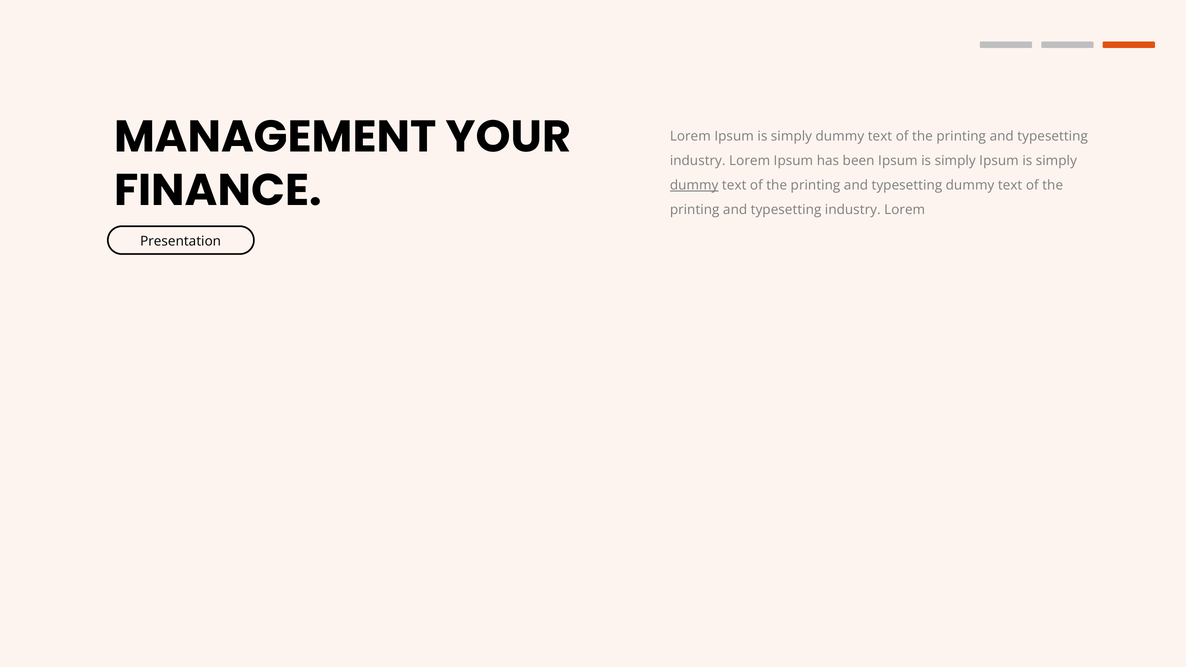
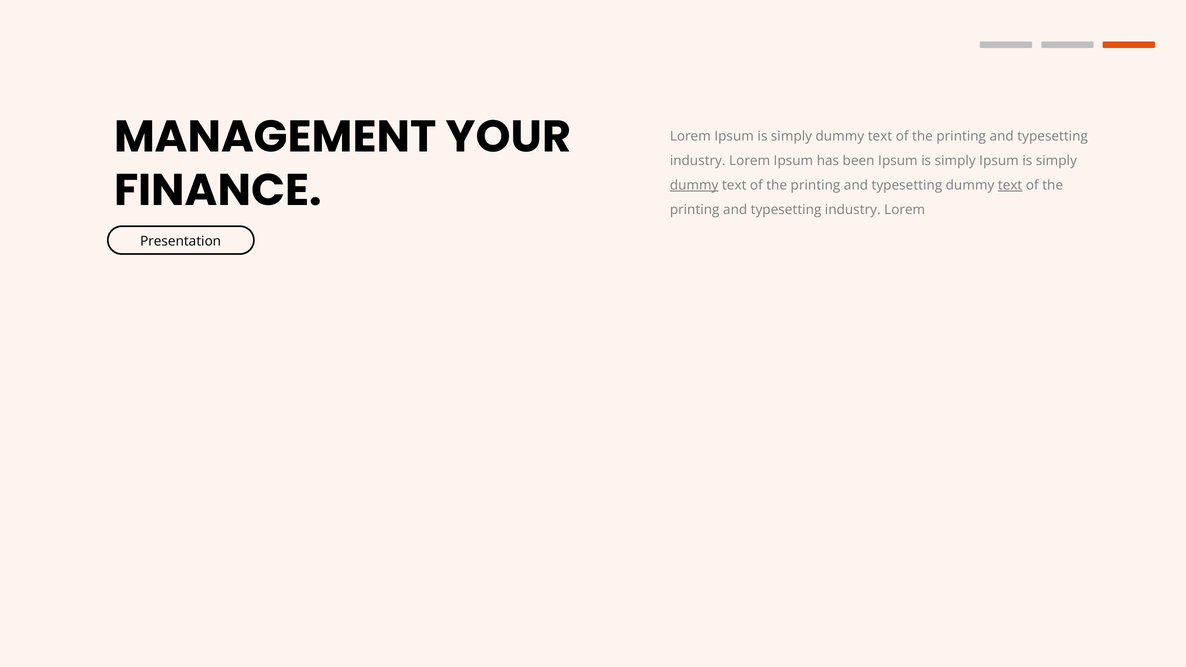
text underline: none -> present (1010, 185)
